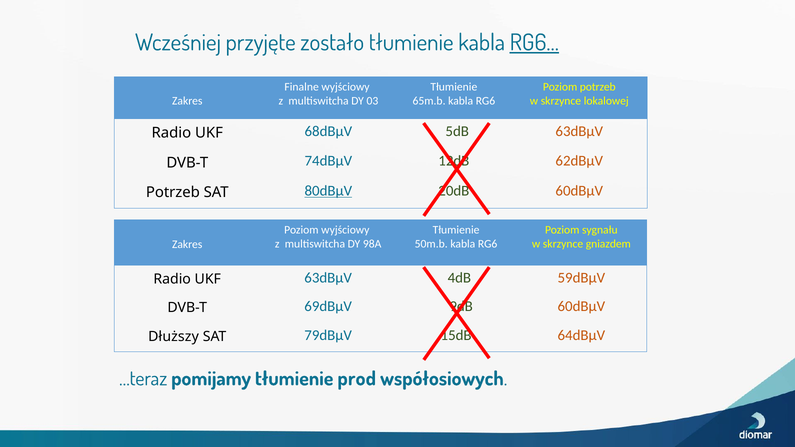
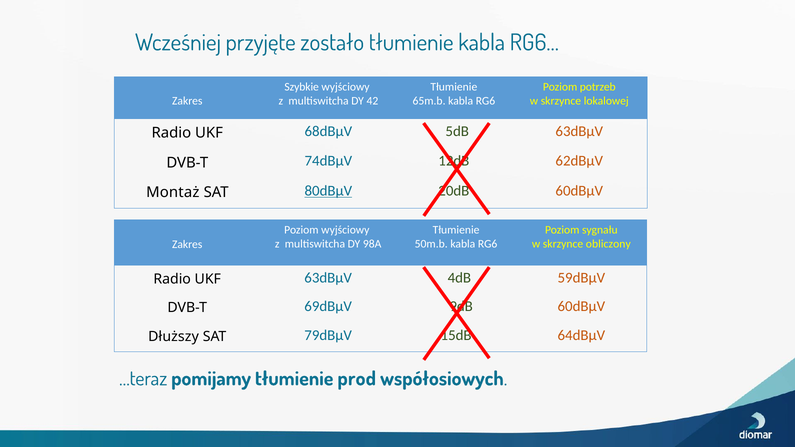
RG6… underline: present -> none (534, 43)
Finalne: Finalne -> Szybkie (302, 87)
03: 03 -> 42 (372, 101)
Potrzeb: Potrzeb -> Montaż (173, 193)
gniazdem: gniazdem -> obliczony (608, 244)
